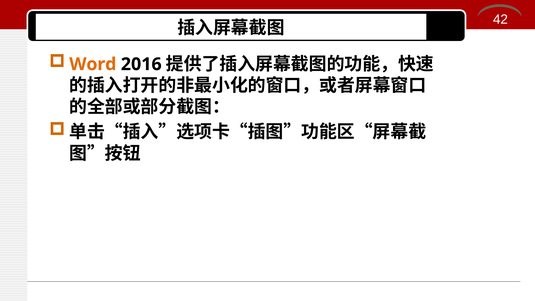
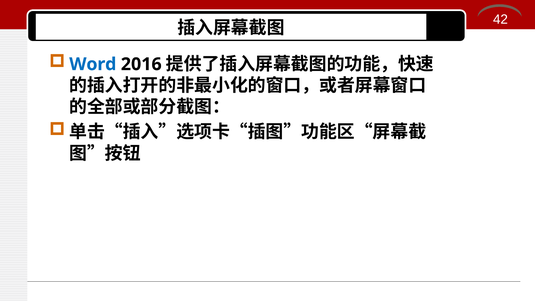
Word colour: orange -> blue (93, 64)
